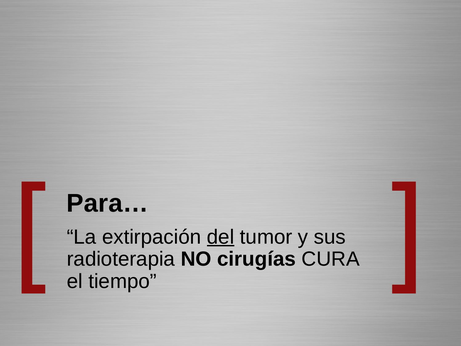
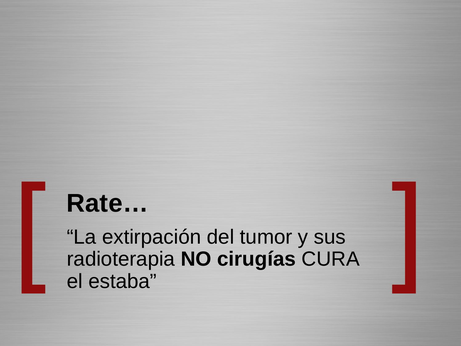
Para…: Para… -> Rate… (107, 203)
del underline: present -> none (221, 237)
tiempo: tiempo -> estaba (123, 281)
